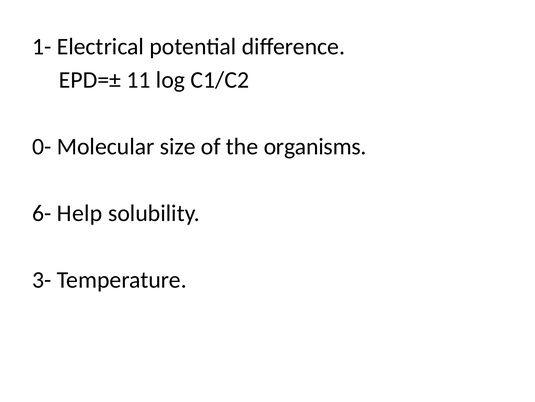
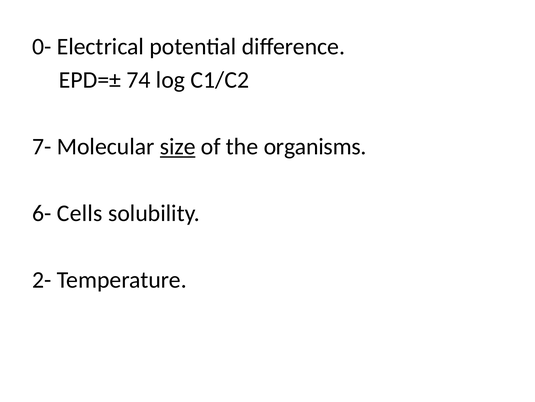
1-: 1- -> 0- (42, 46)
11: 11 -> 74 (139, 80)
0-: 0- -> 7- (42, 146)
size underline: none -> present (178, 146)
Help: Help -> Cells (80, 213)
3-: 3- -> 2- (42, 280)
